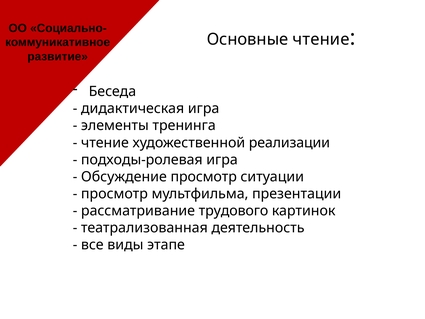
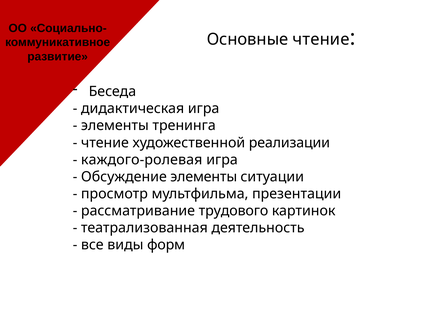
подходы-ролевая: подходы-ролевая -> каждого-ролевая (142, 160)
Обсуждение просмотр: просмотр -> элементы (204, 177)
этапе: этапе -> форм (166, 245)
